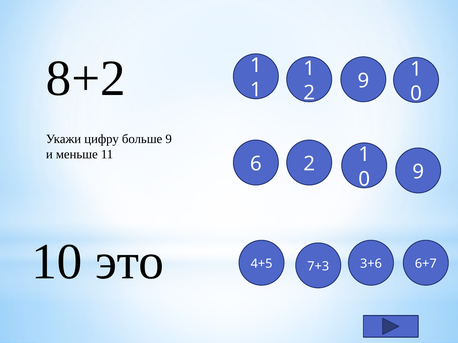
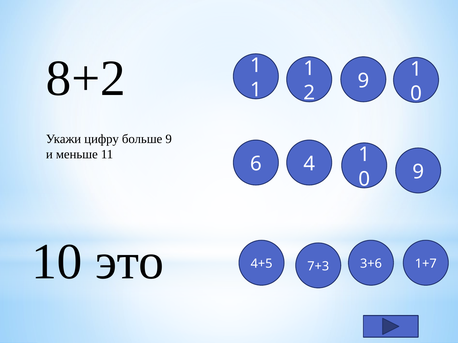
6 2: 2 -> 4 (309, 164)
6+7: 6+7 -> 1+7 (426, 264)
